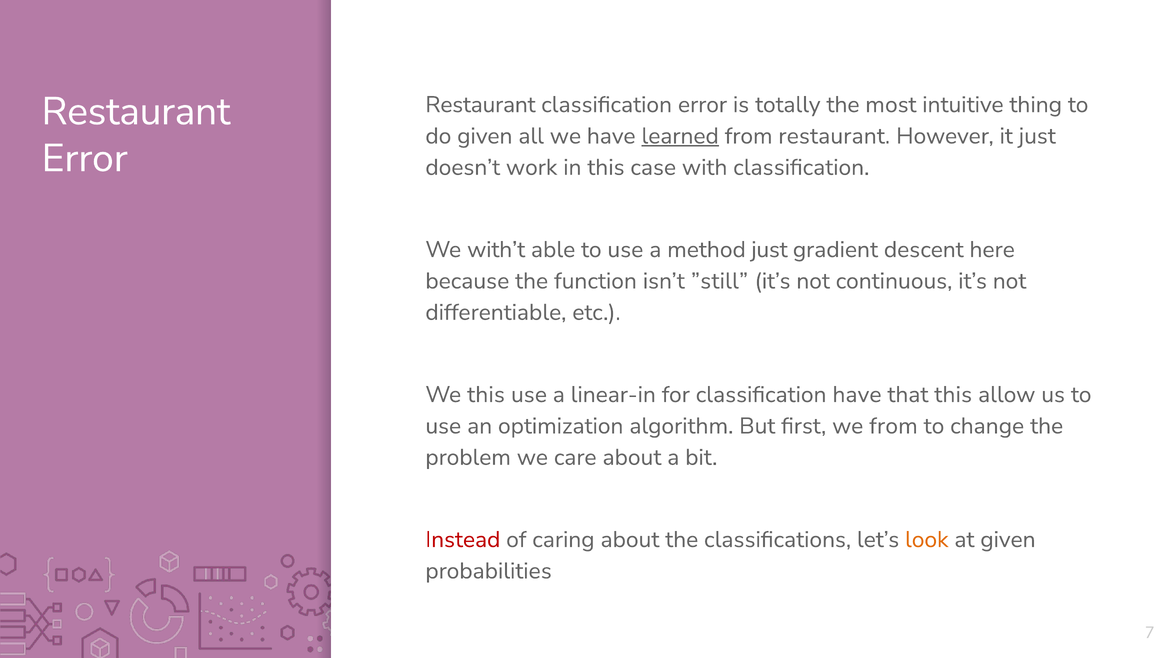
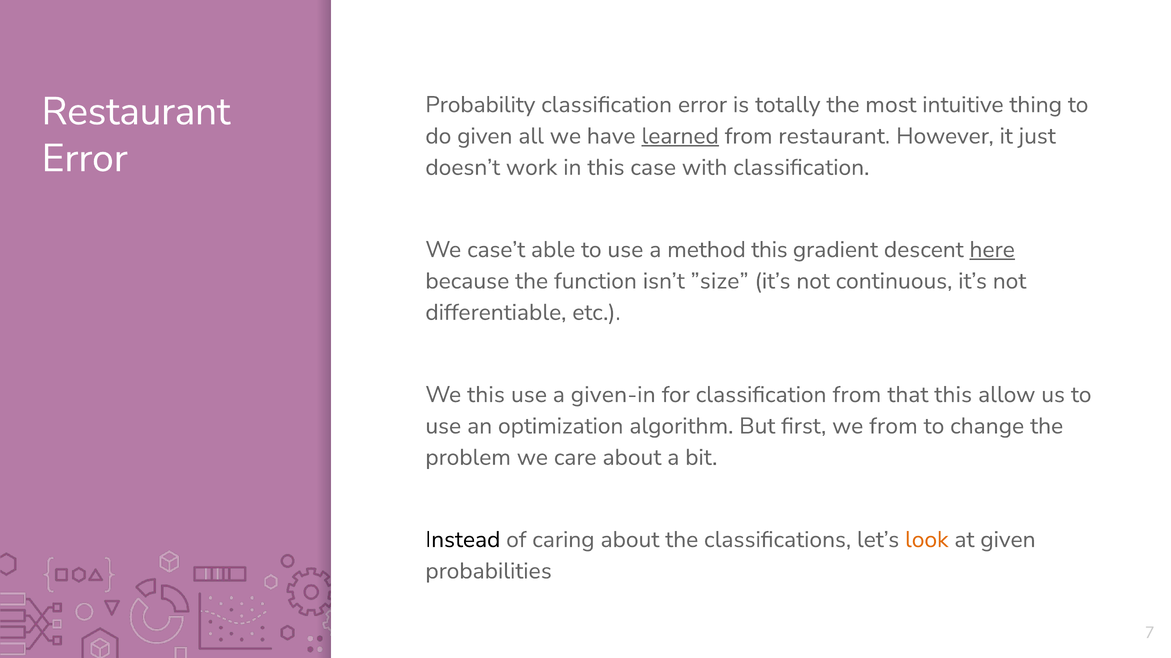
Restaurant: Restaurant -> Probability (480, 105)
with’t: with’t -> case’t (496, 250)
method just: just -> this (769, 250)
here underline: none -> present (992, 250)
”still: ”still -> ”size (720, 281)
linear-in: linear-in -> given-in (613, 395)
classification have: have -> from (857, 395)
Instead colour: red -> black (463, 540)
